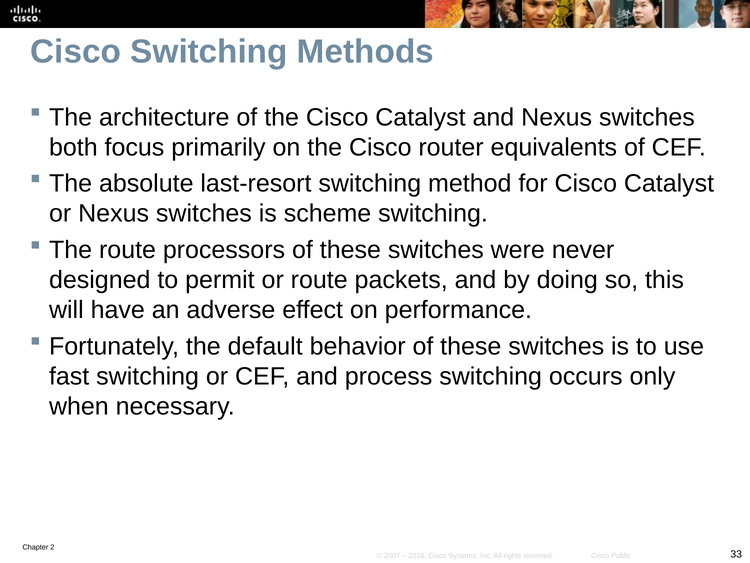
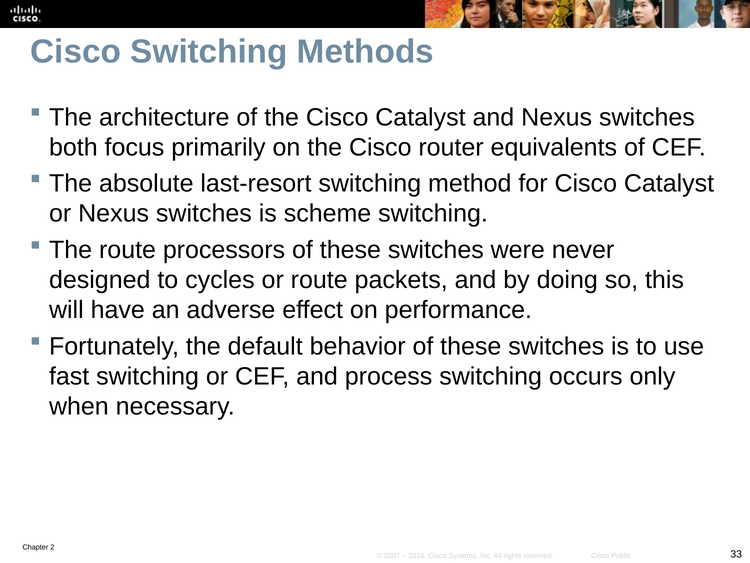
permit: permit -> cycles (220, 280)
